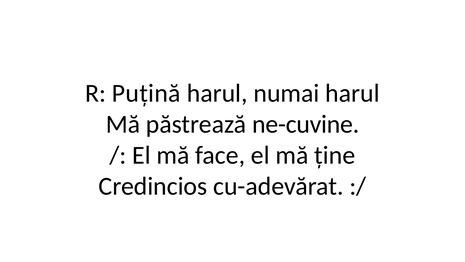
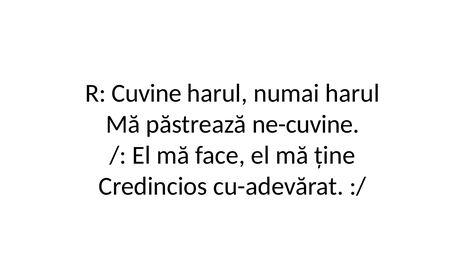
Puțină: Puțină -> Cuvine (147, 93)
